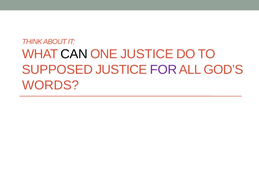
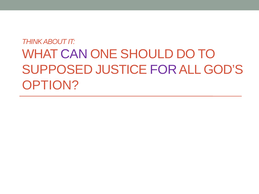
CAN colour: black -> purple (74, 54)
ONE JUSTICE: JUSTICE -> SHOULD (147, 54)
WORDS: WORDS -> OPTION (50, 85)
